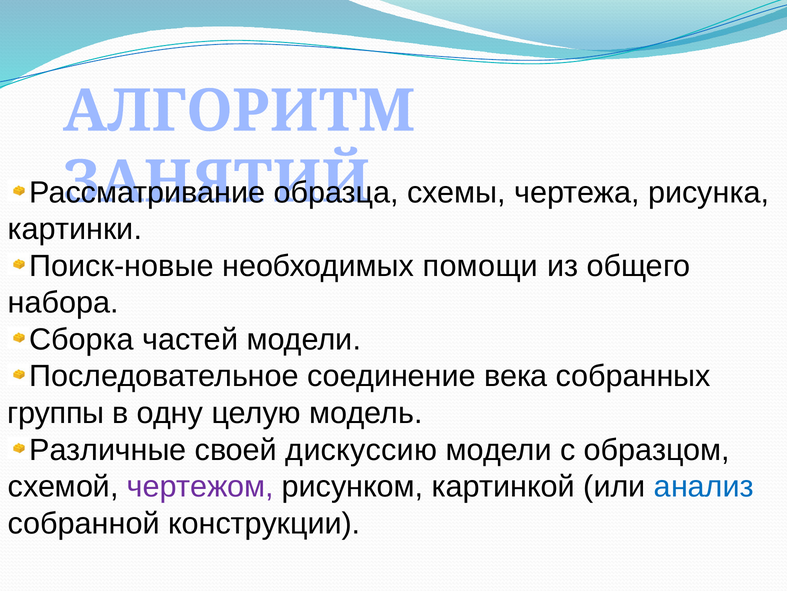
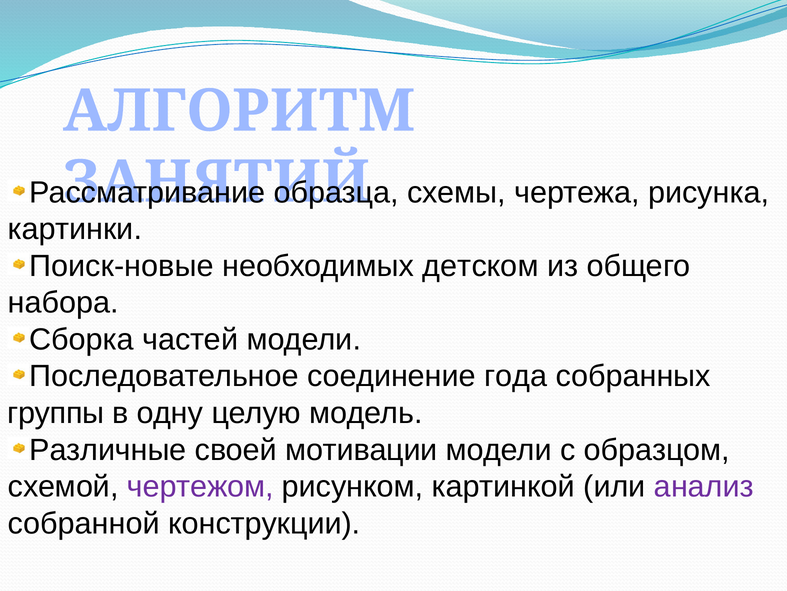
помощи: помощи -> детском (480, 266)
века: века -> года (516, 376)
дискуссию: дискуссию -> мотивации (361, 449)
анализ colour: blue -> purple (704, 486)
